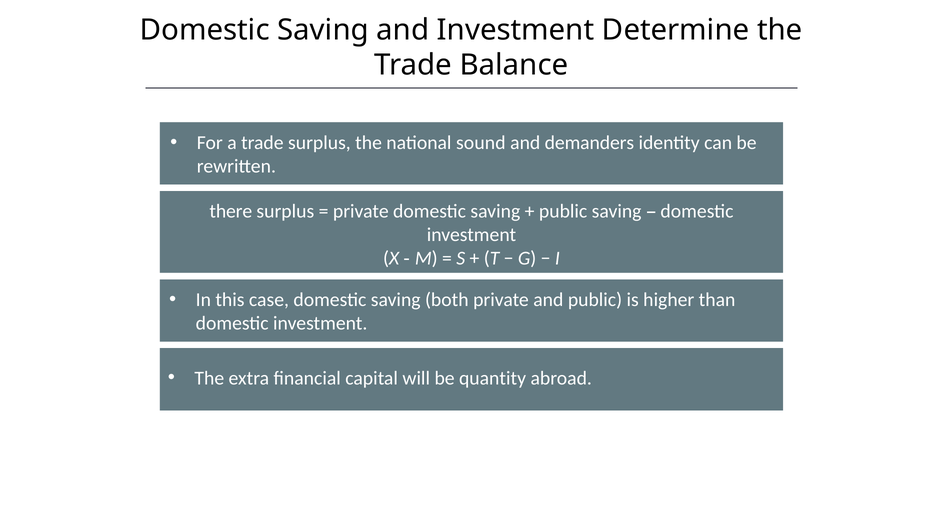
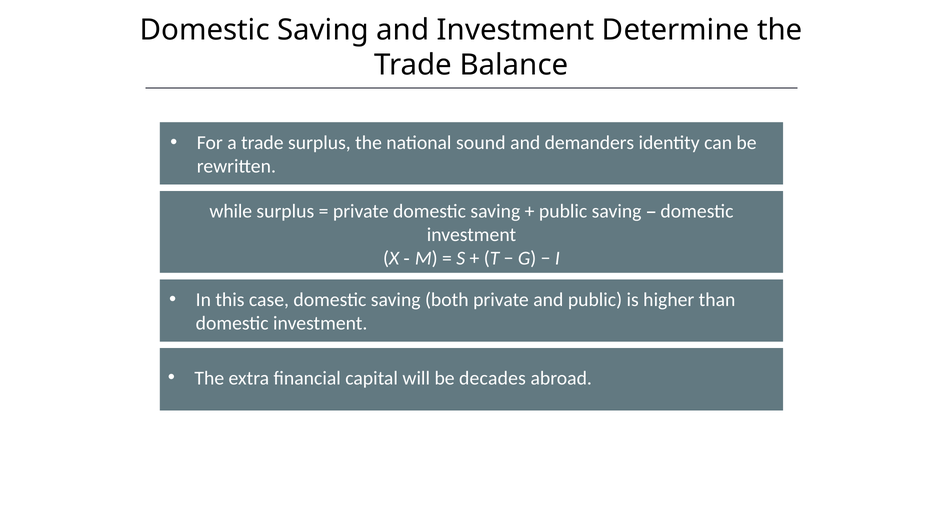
there: there -> while (231, 211)
quantity: quantity -> decades (492, 378)
